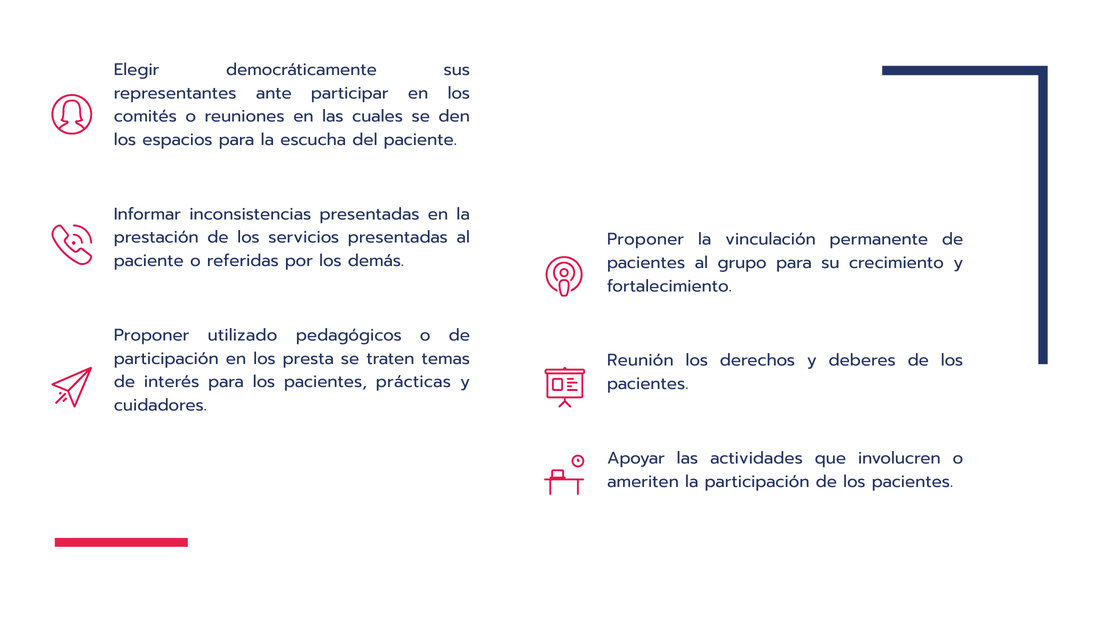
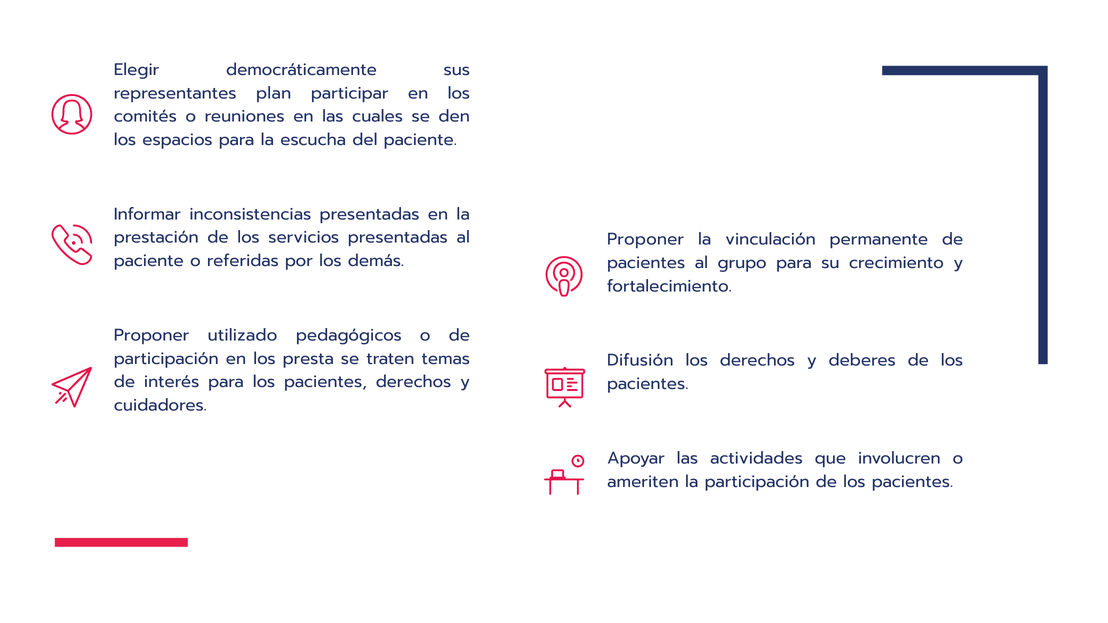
ante: ante -> plan (274, 93)
Reunión: Reunión -> Difusión (640, 361)
pacientes prácticas: prácticas -> derechos (414, 382)
